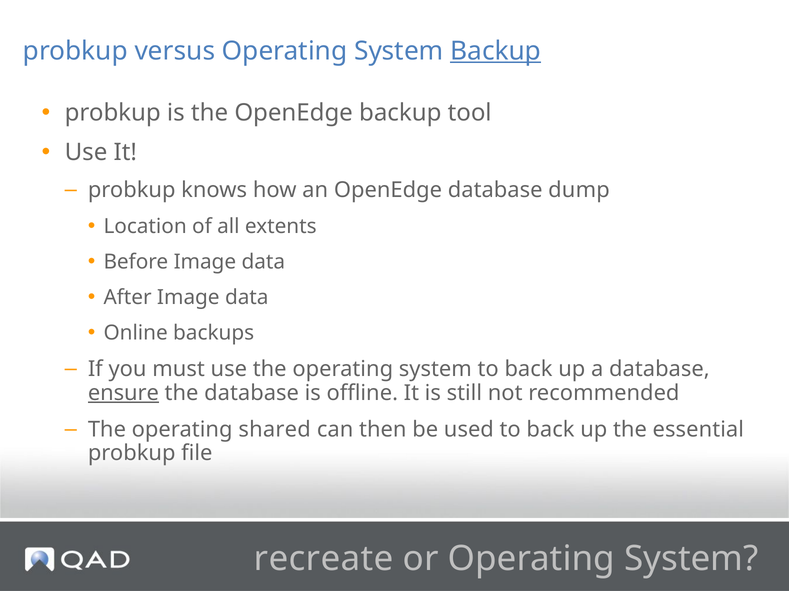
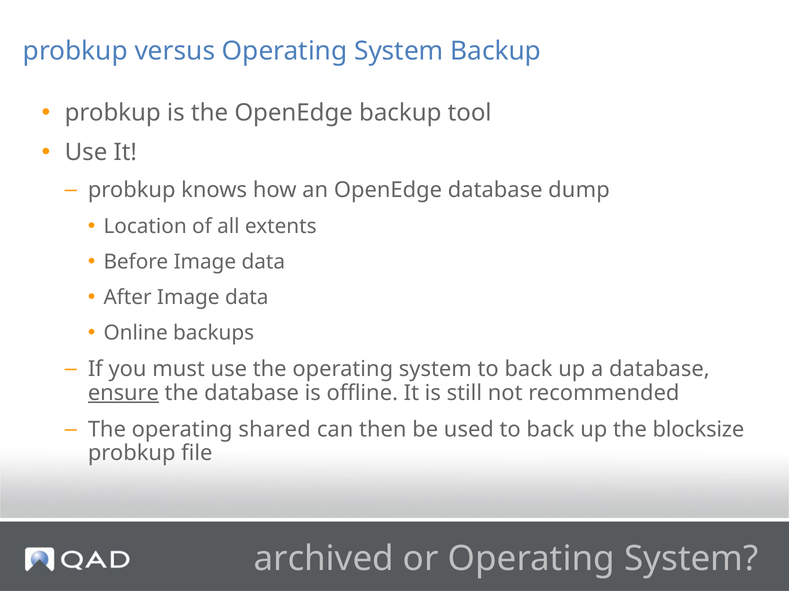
Backup underline: present -> none (496, 51)
essential: essential -> blocksize (698, 430)
recreate: recreate -> archived (324, 560)
